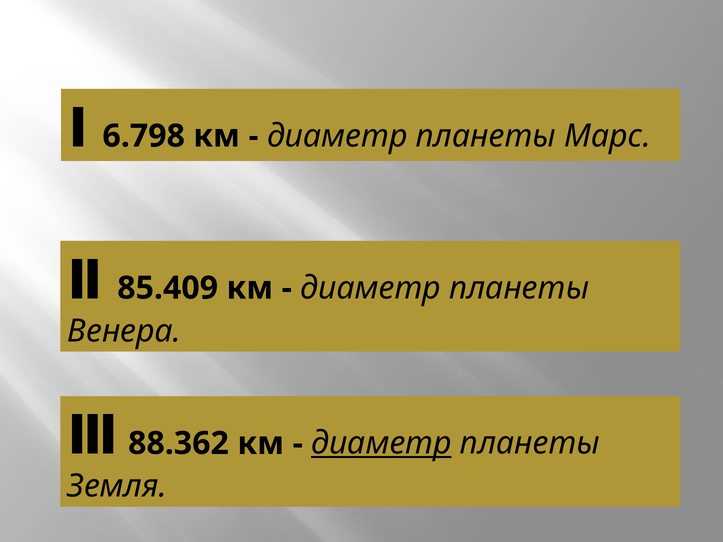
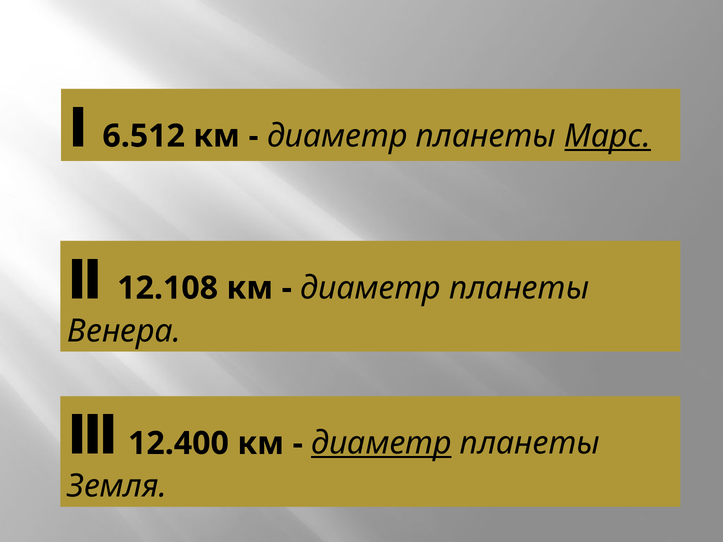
6.798: 6.798 -> 6.512 (144, 136)
Марс underline: none -> present (608, 136)
85.409: 85.409 -> 12.108 (168, 288)
88.362: 88.362 -> 12.400 (178, 444)
